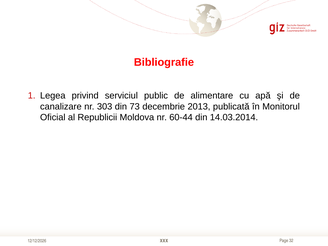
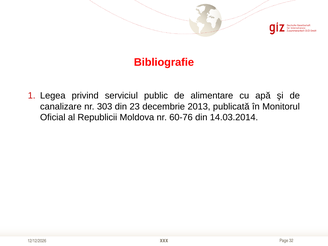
73: 73 -> 23 (135, 106)
60-44: 60-44 -> 60-76 (181, 117)
